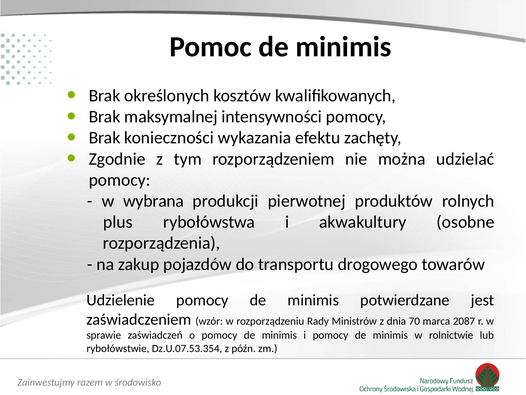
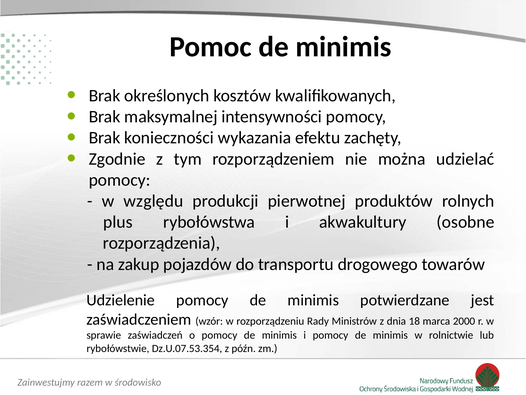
wybrana: wybrana -> względu (153, 201)
70: 70 -> 18 (414, 321)
2087: 2087 -> 2000 (464, 321)
